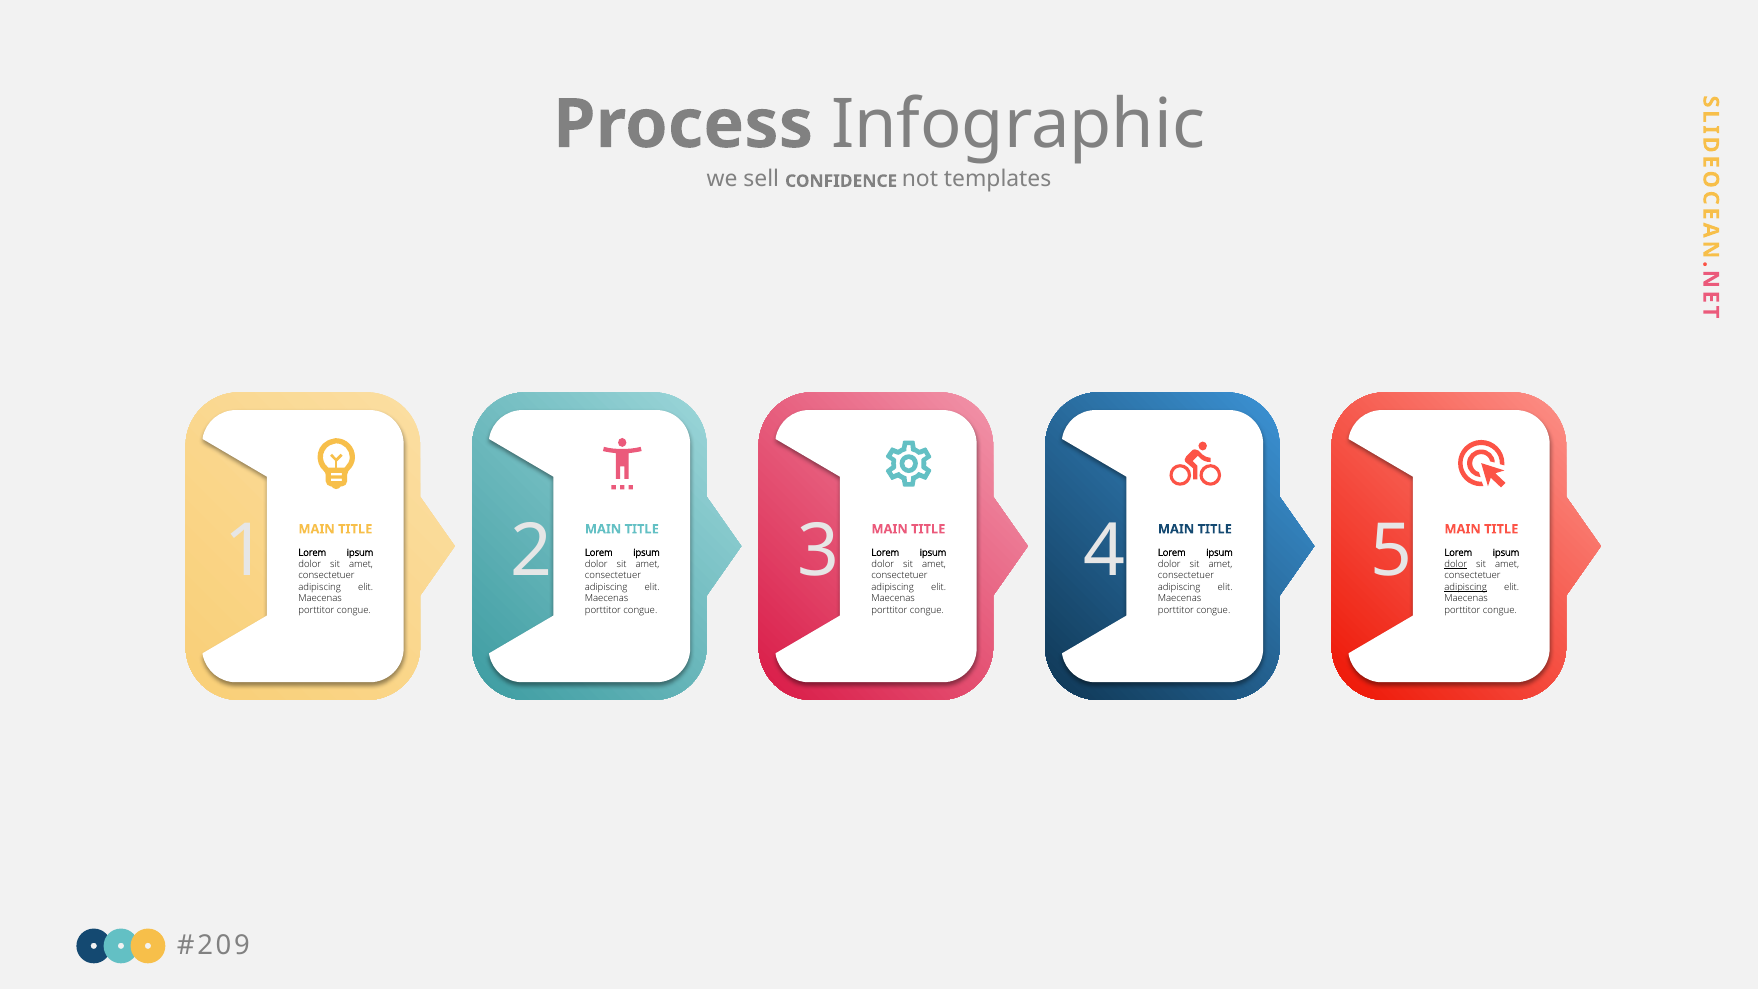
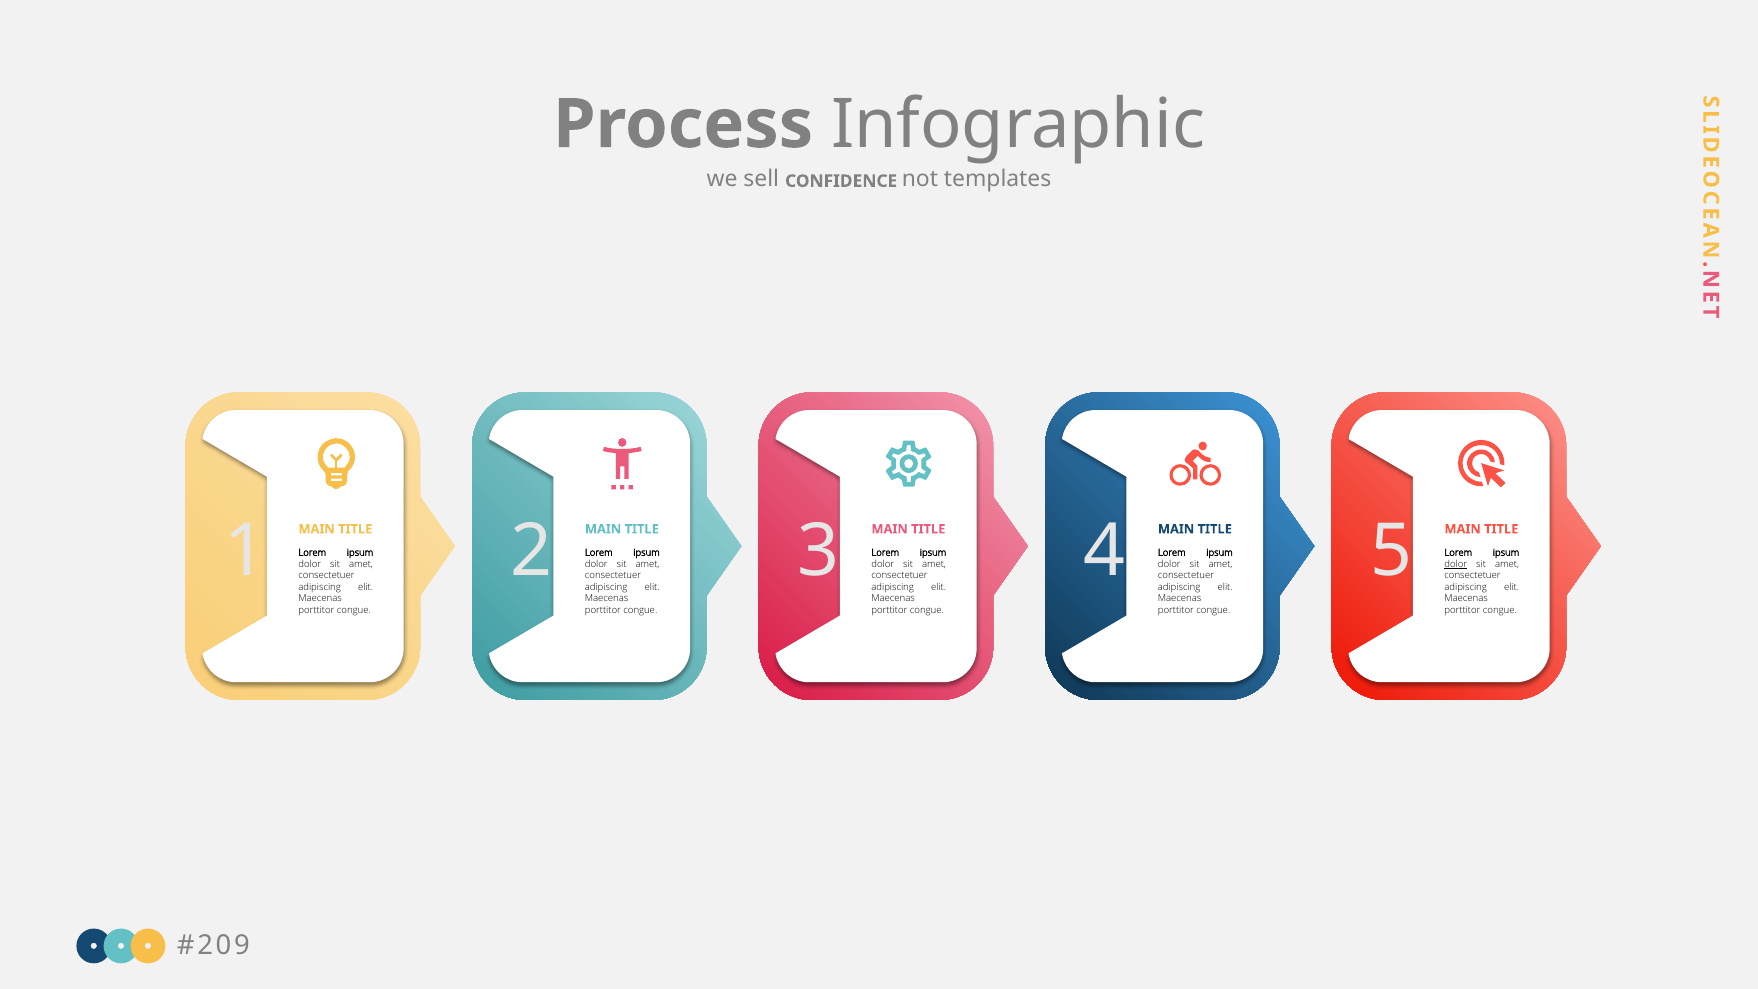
adipiscing underline: present -> none (1466, 587)
